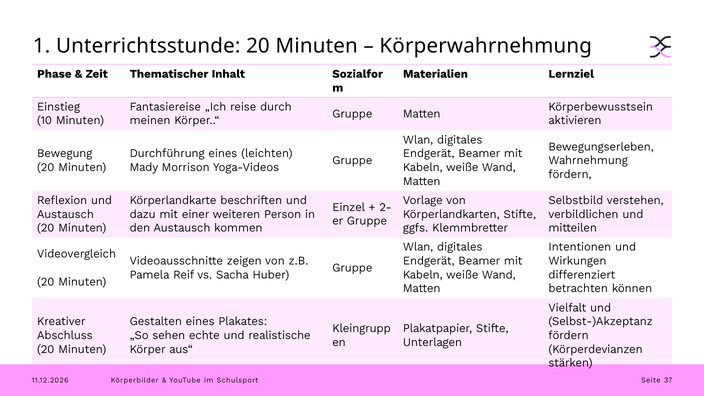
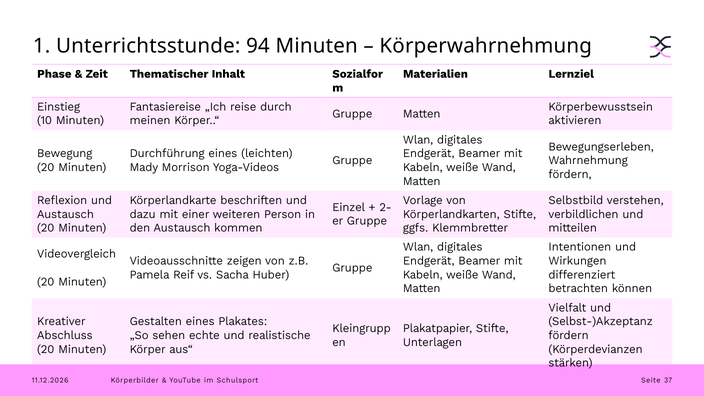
Unterrichtsstunde 20: 20 -> 94 (258, 46)
